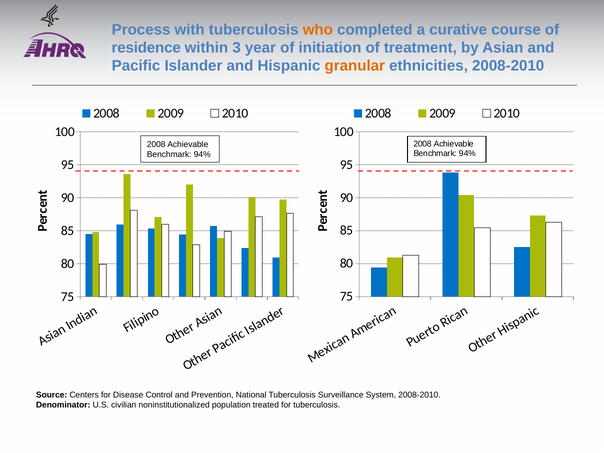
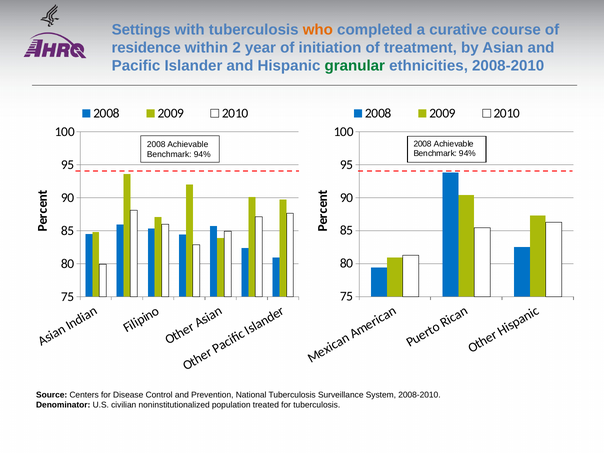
Process: Process -> Settings (141, 30)
3: 3 -> 2 (237, 48)
granular colour: orange -> green (355, 66)
